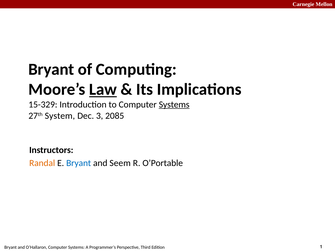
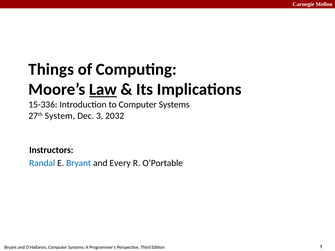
Bryant: Bryant -> Things (51, 69)
15-329: 15-329 -> 15-336 (43, 105)
Systems underline: present -> none (174, 105)
2085: 2085 -> 2032 (115, 116)
Randal colour: orange -> blue (42, 163)
Seem: Seem -> Every (120, 163)
